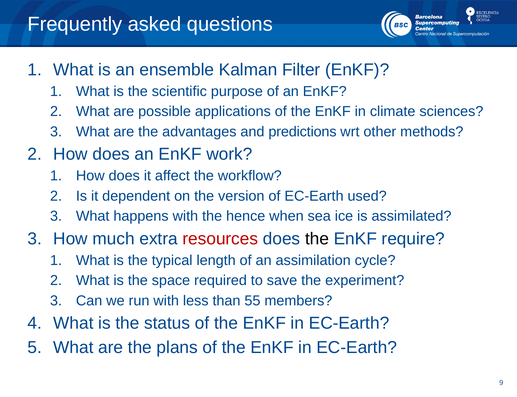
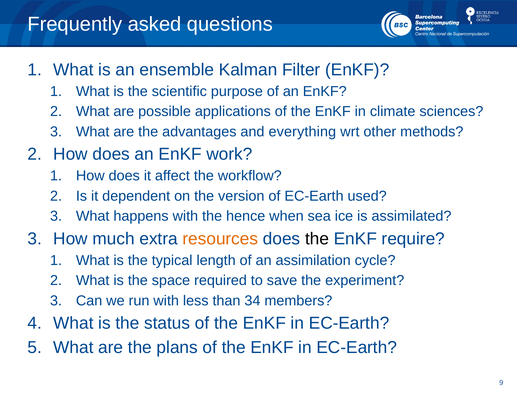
predictions: predictions -> everything (302, 132)
resources colour: red -> orange (220, 239)
55: 55 -> 34 (252, 301)
